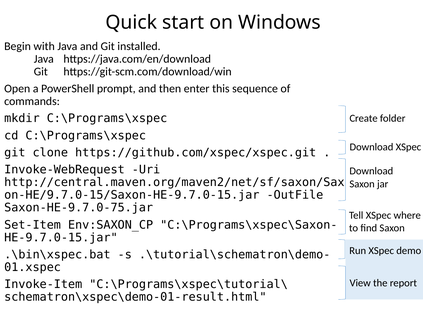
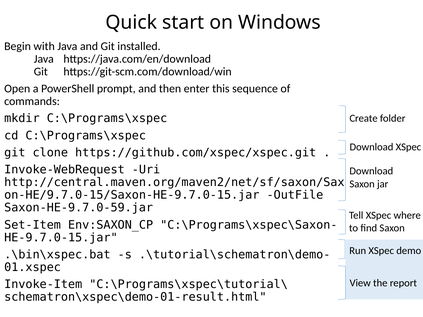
Saxon-HE-9.7.0-75.jar: Saxon-HE-9.7.0-75.jar -> Saxon-HE-9.7.0-59.jar (79, 208)
